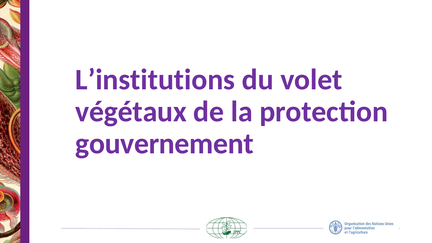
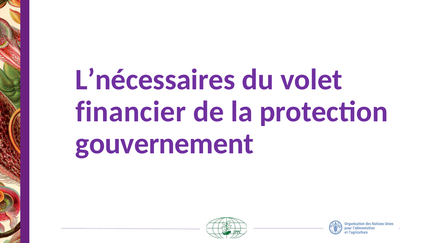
L’institutions: L’institutions -> L’nécessaires (155, 80)
végétaux: végétaux -> financier (131, 112)
